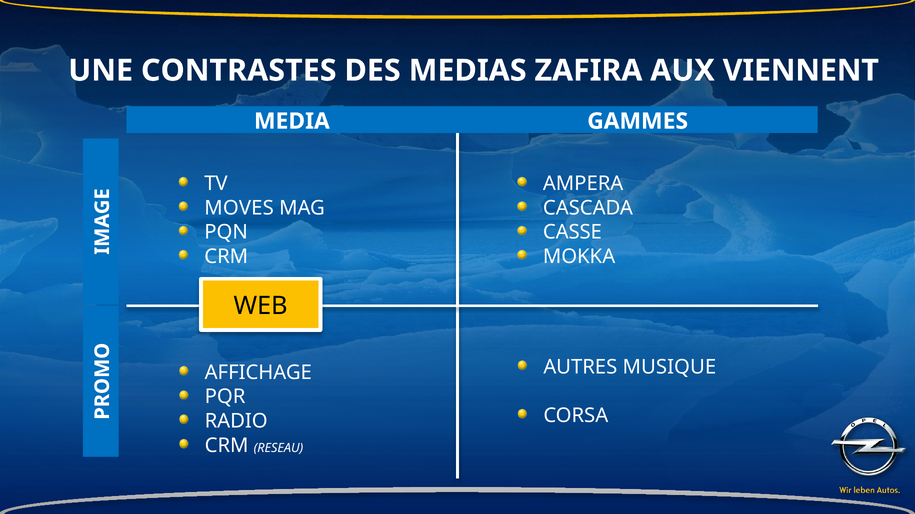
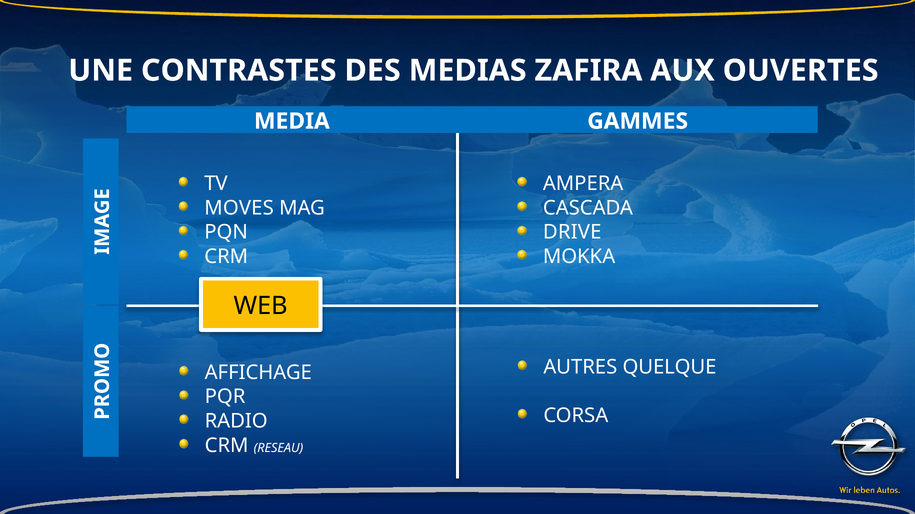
VIENNENT: VIENNENT -> OUVERTES (801, 71)
CASSE: CASSE -> DRIVE (572, 232)
MUSIQUE: MUSIQUE -> QUELQUE (669, 367)
